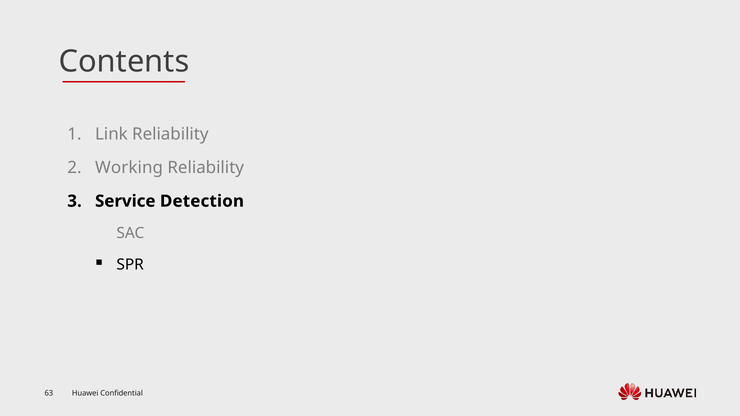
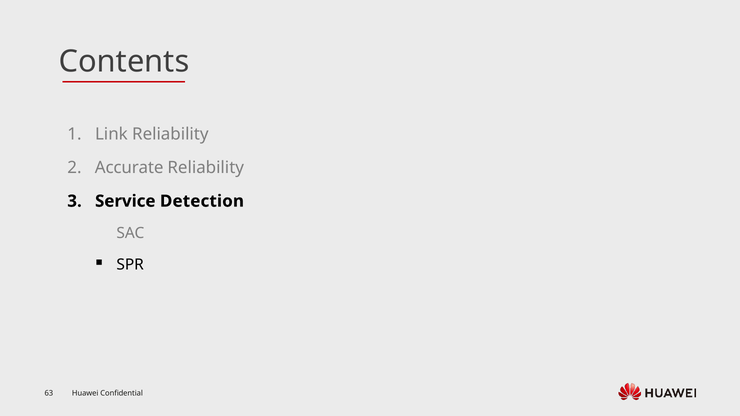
Working: Working -> Accurate (129, 168)
